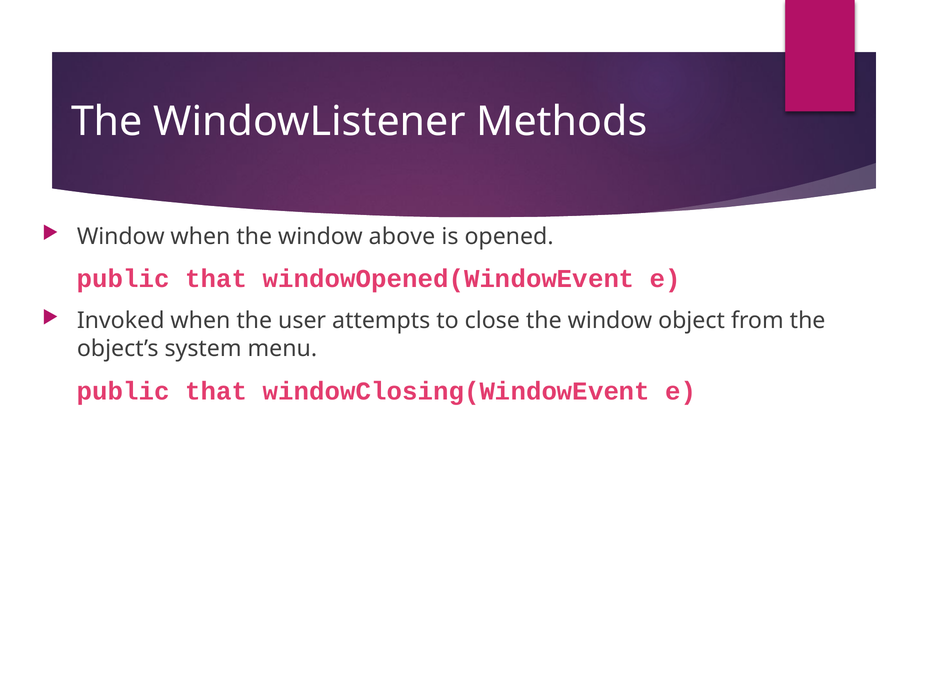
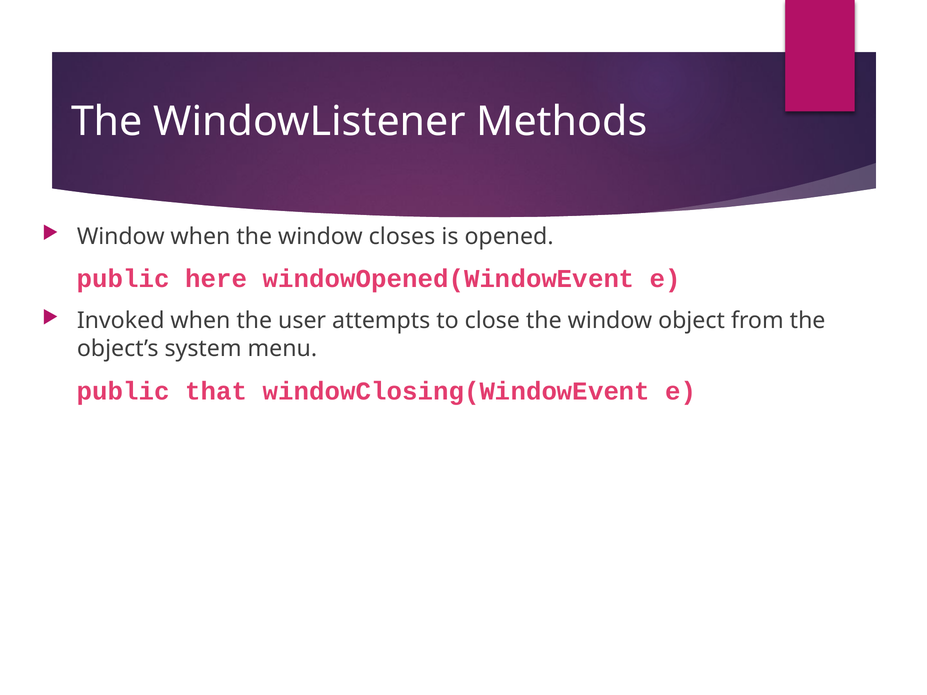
above: above -> closes (402, 236)
that: that -> here (216, 279)
